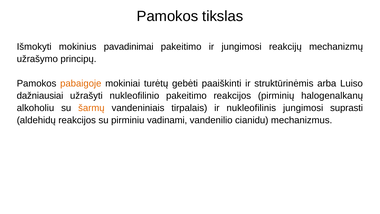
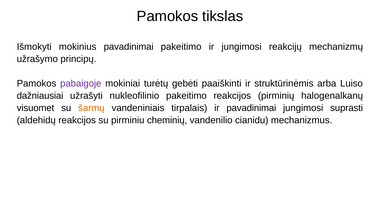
pabaigoje colour: orange -> purple (81, 83)
alkoholiu: alkoholiu -> visuomet (35, 108)
ir nukleofilinis: nukleofilinis -> pavadinimai (251, 108)
vadinami: vadinami -> cheminių (167, 120)
